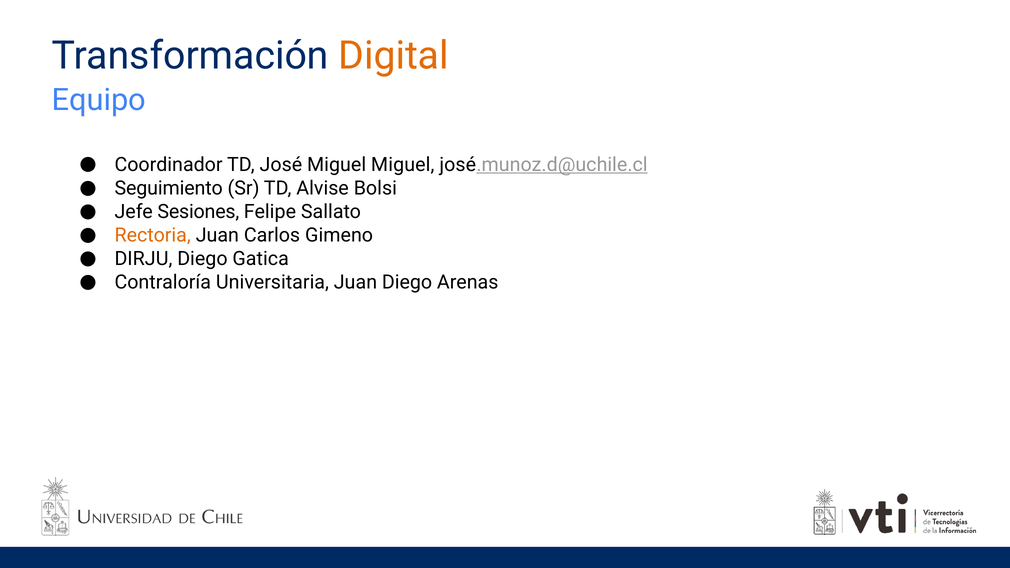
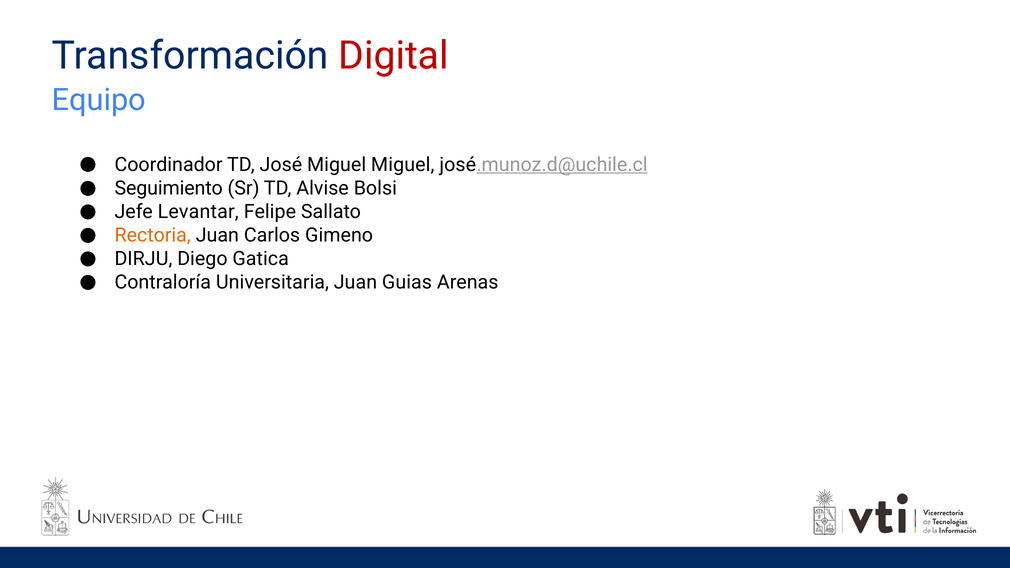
Digital colour: orange -> red (394, 56)
Sesiones: Sesiones -> Levantar (198, 212)
Juan Diego: Diego -> Guias (407, 283)
